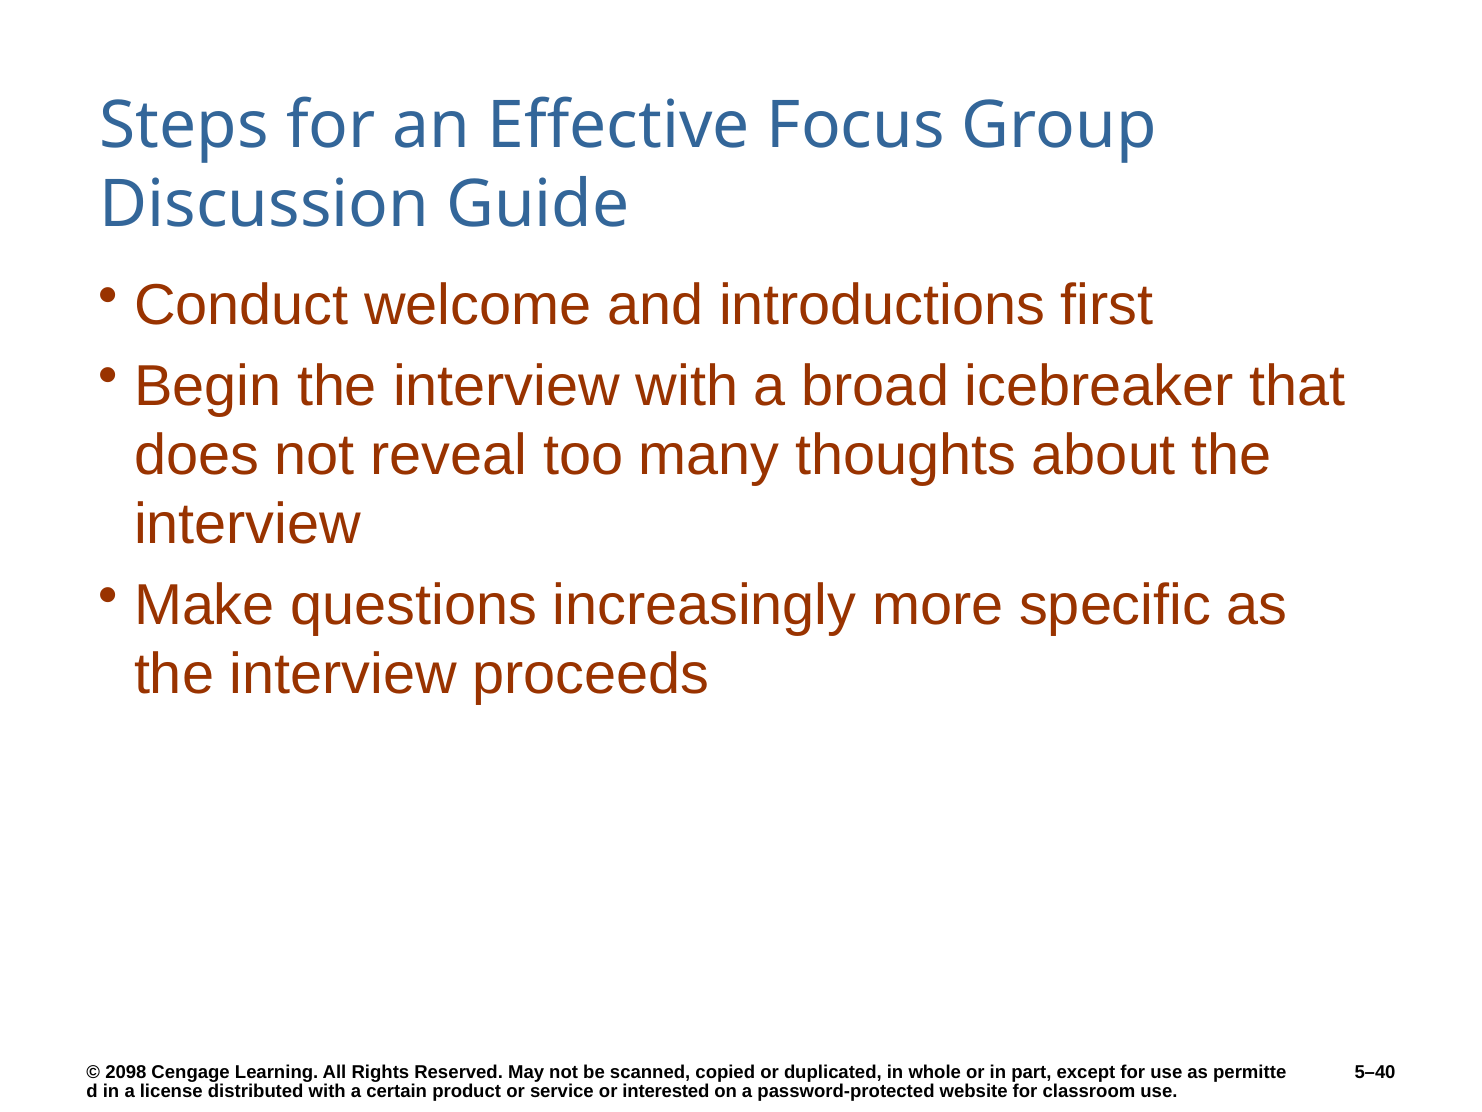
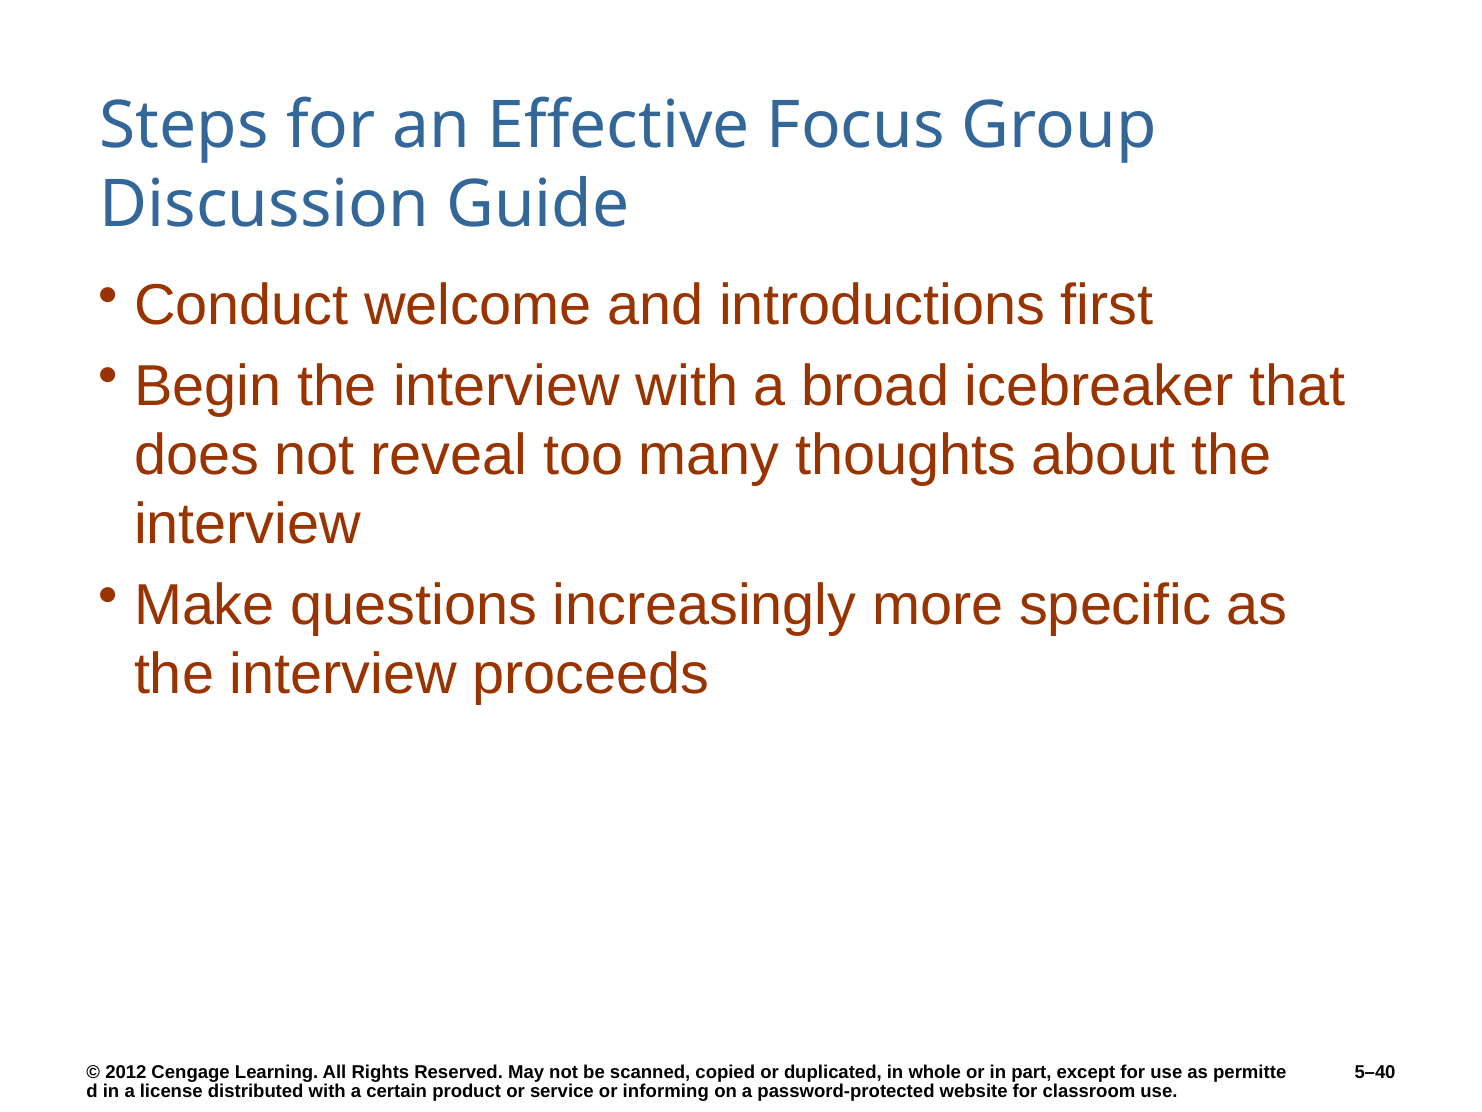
2098: 2098 -> 2012 (126, 1072)
interested: interested -> informing (666, 1091)
